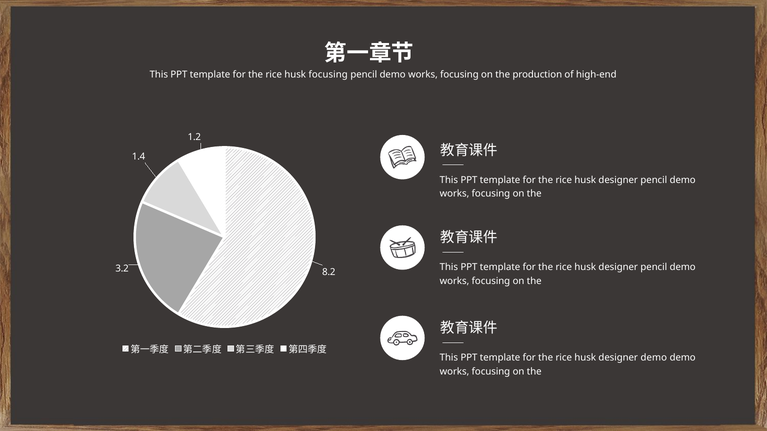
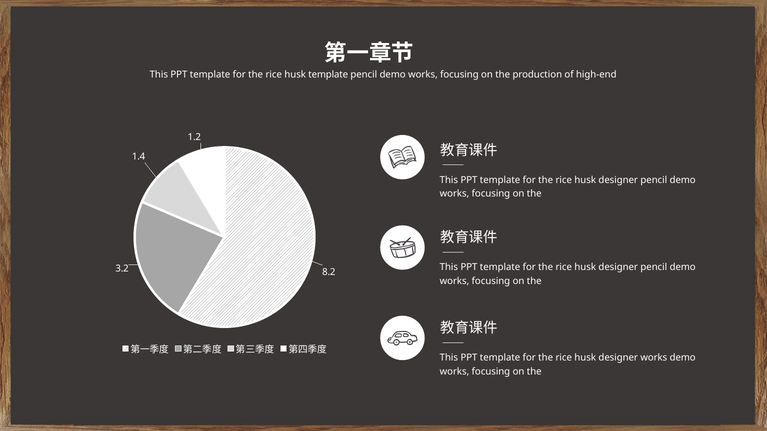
husk focusing: focusing -> template (328, 75)
designer demo: demo -> works (654, 358)
